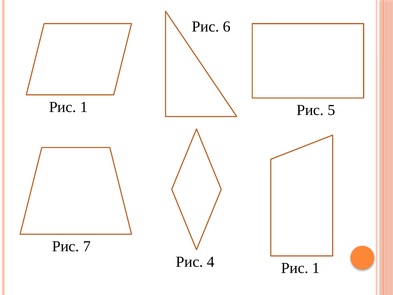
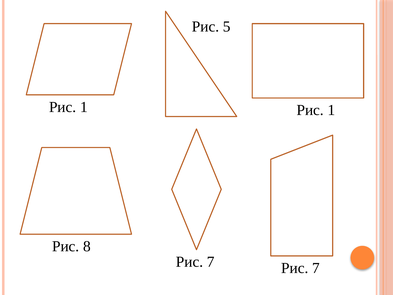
6: 6 -> 5 (227, 26)
5: 5 -> 1 (331, 110)
7: 7 -> 8 (87, 246)
4: 4 -> 7 (211, 262)
1: 1 -> 7 (316, 268)
